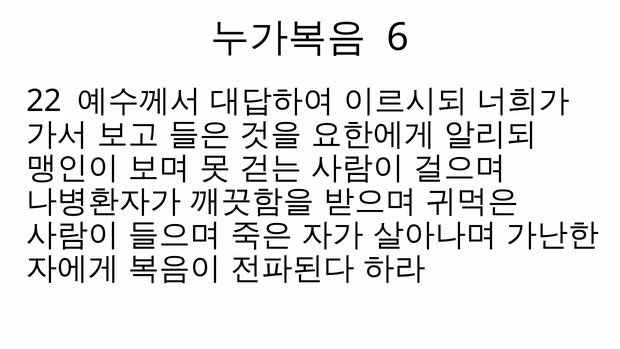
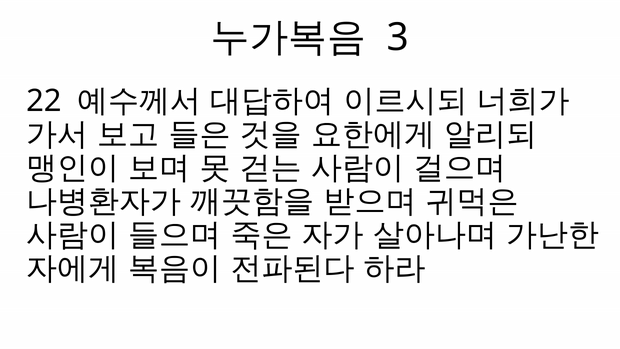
6: 6 -> 3 (398, 37)
